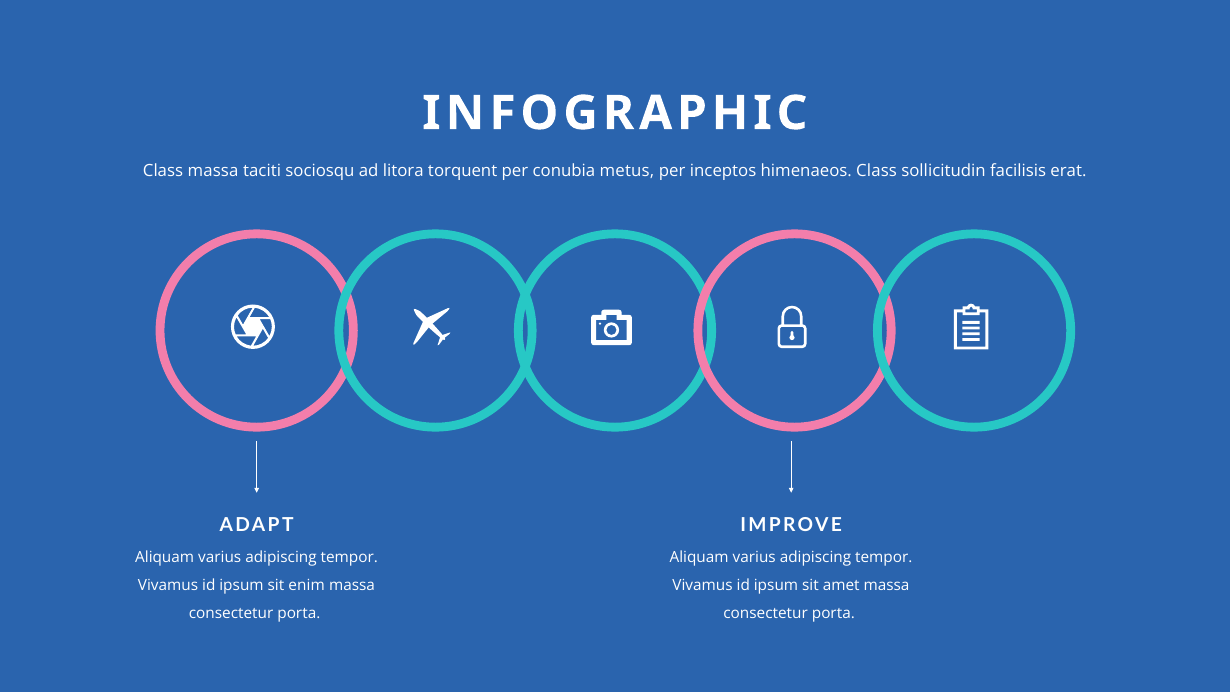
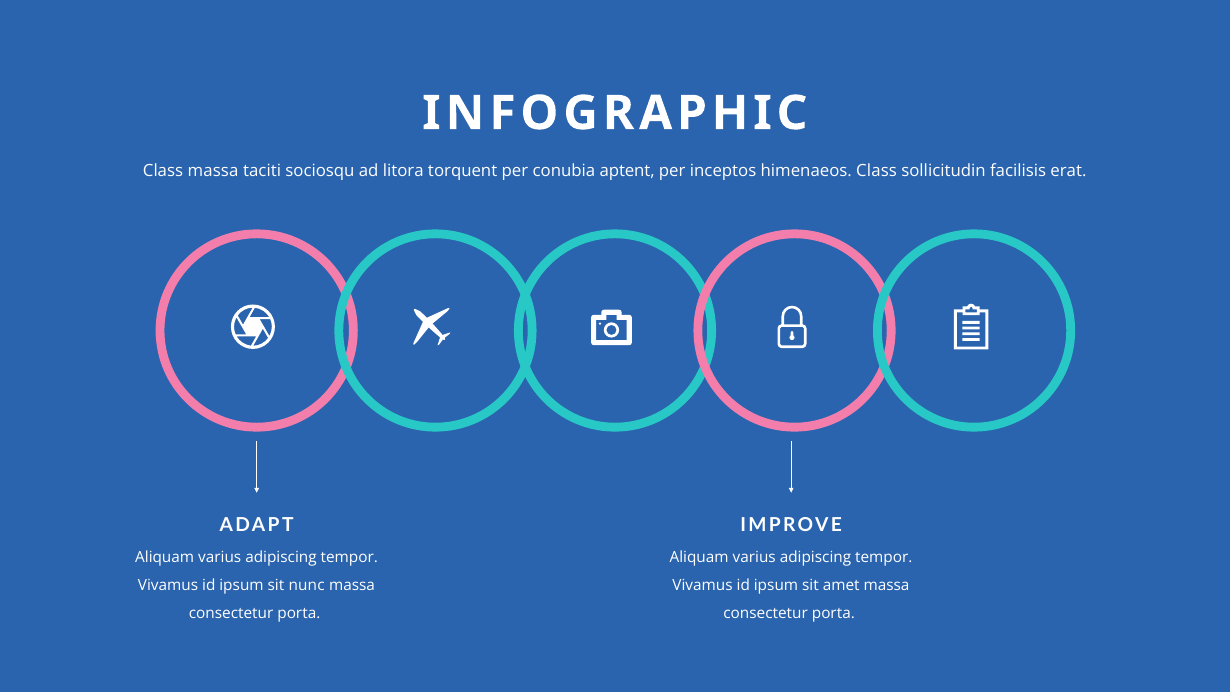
metus: metus -> aptent (627, 171)
enim: enim -> nunc (307, 585)
